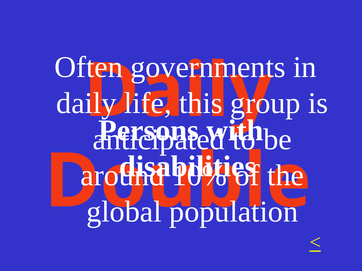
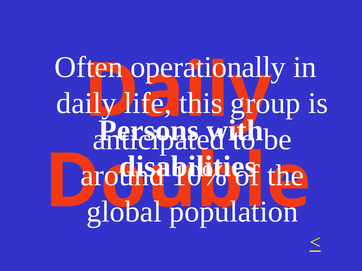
governments: governments -> operationally (208, 67)
